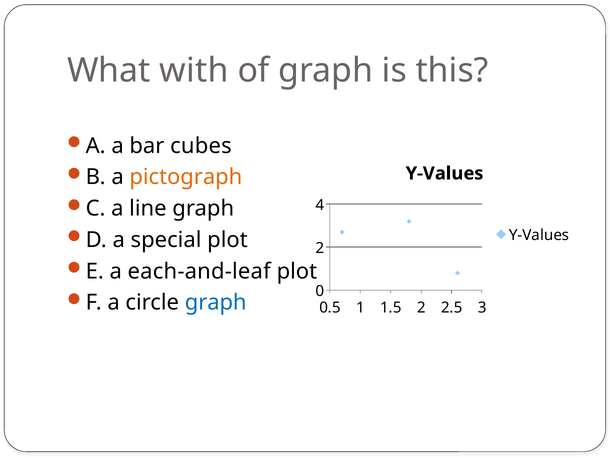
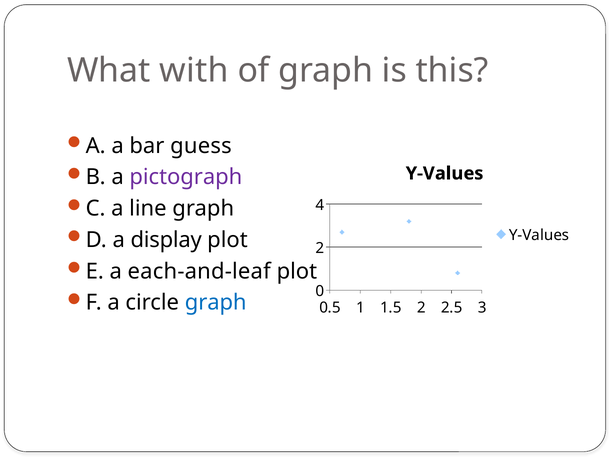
cubes: cubes -> guess (201, 146)
pictograph colour: orange -> purple (186, 177)
special: special -> display (166, 240)
